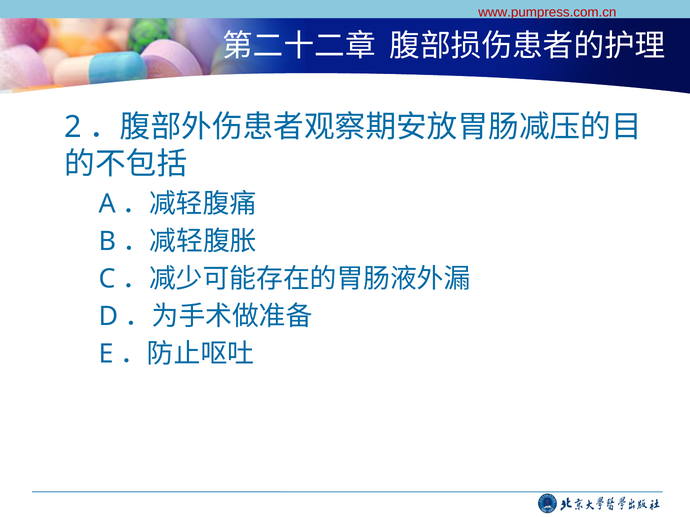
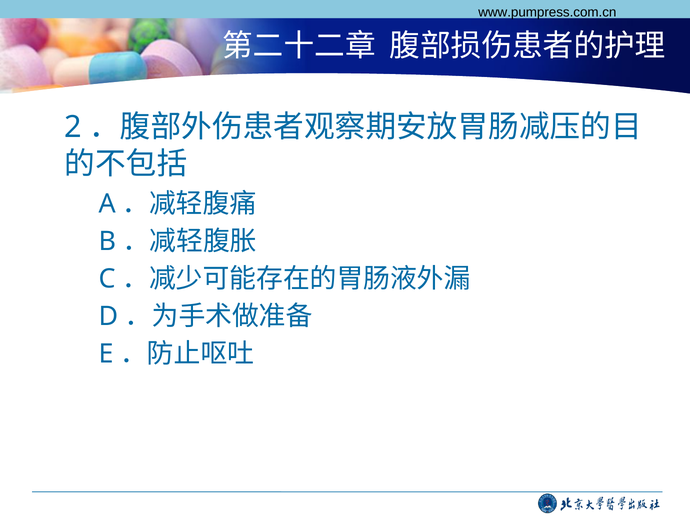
www.pumpress.com.cn colour: red -> black (547, 12)
